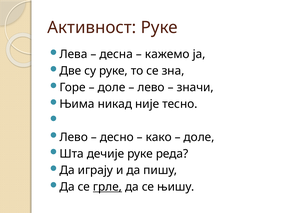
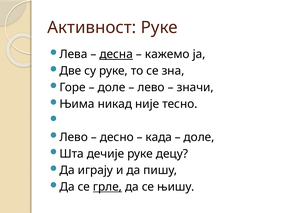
десна underline: none -> present (116, 54)
како: како -> када (159, 137)
реда: реда -> децу (172, 154)
